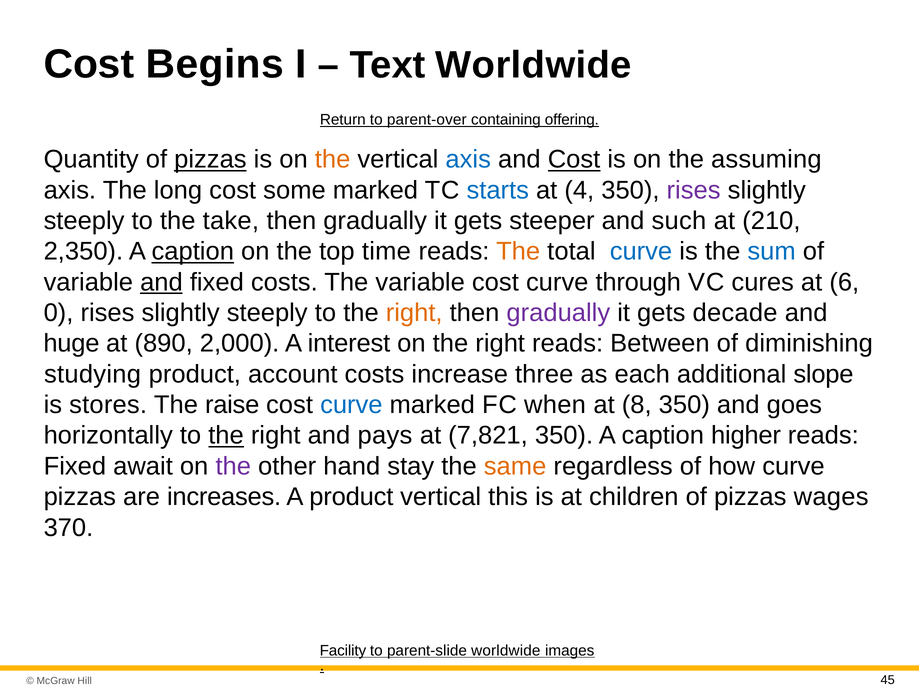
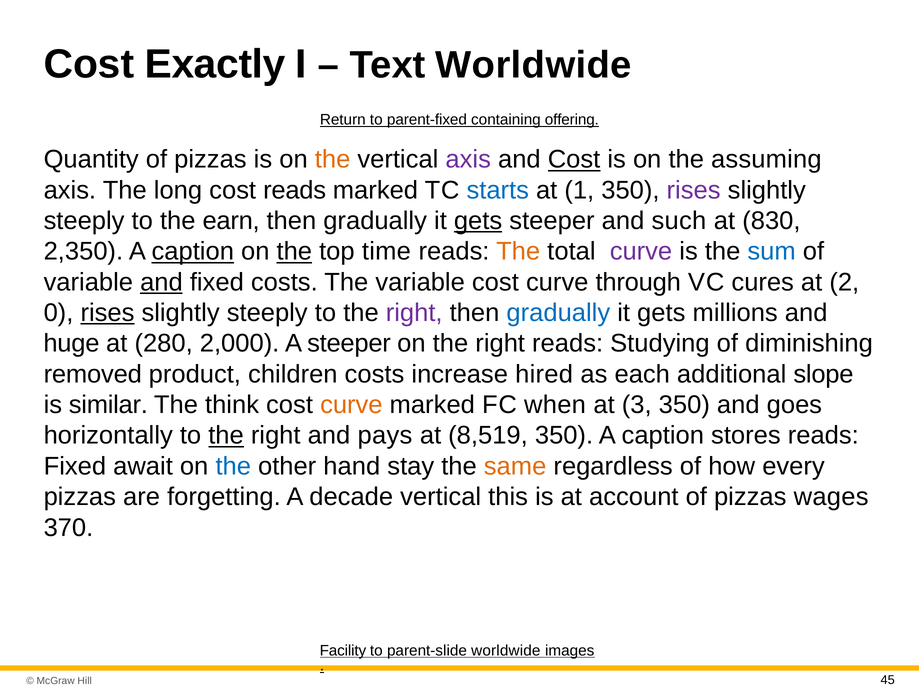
Begins: Begins -> Exactly (215, 64)
parent-over: parent-over -> parent-fixed (427, 120)
pizzas underline: present -> none (210, 160)
axis colour: blue -> purple (468, 160)
cost some: some -> reads (295, 190)
4: 4 -> 1 (579, 190)
take: take -> earn (231, 221)
gets underline: none -> present (478, 221)
210: 210 -> 830 (771, 221)
the underline: none -> present (294, 252)
curve colour: blue -> purple (641, 252)
6: 6 -> 2 (844, 282)
rises underline: none -> present (107, 313)
right colour: orange -> purple (414, 313)
gradually colour: purple -> blue (558, 313)
decade: decade -> millions (735, 313)
890: 890 -> 280 (164, 344)
A interest: interest -> steeper (349, 344)
Between: Between -> Studying (660, 344)
studying: studying -> removed (93, 374)
account: account -> children (293, 374)
three: three -> hired (544, 374)
stores: stores -> similar (108, 405)
raise: raise -> think (232, 405)
curve colour: blue -> orange (351, 405)
8: 8 -> 3 (637, 405)
7,821: 7,821 -> 8,519 (488, 436)
higher: higher -> stores (746, 436)
the colour: purple -> blue (233, 466)
how curve: curve -> every (793, 466)
increases: increases -> forgetting (224, 497)
A product: product -> decade (351, 497)
children: children -> account (634, 497)
